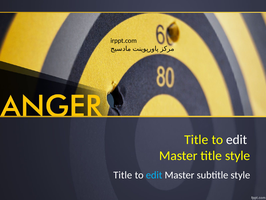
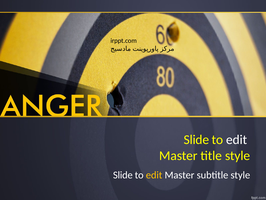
Title: Title -> Slide (196, 139)
Title: Title -> Slide (123, 175)
edit colour: light blue -> yellow (154, 175)
